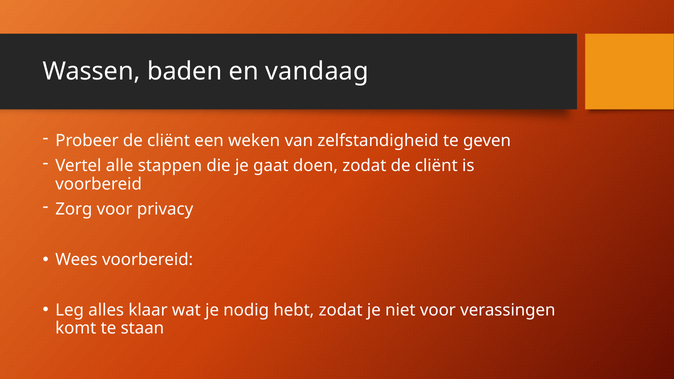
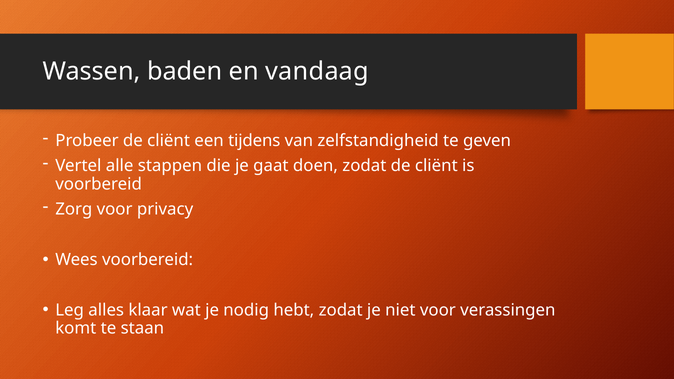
weken: weken -> tijdens (254, 141)
